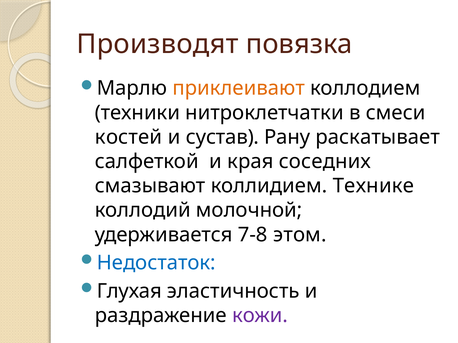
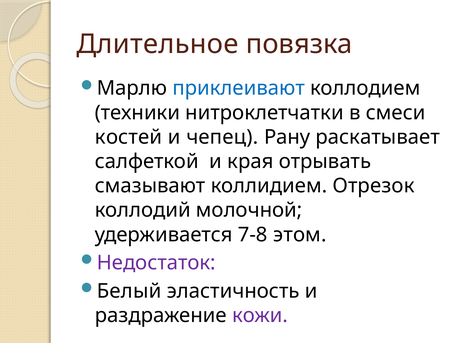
Производят: Производят -> Длительное (157, 44)
приклеивают colour: orange -> blue (239, 88)
сустав: сустав -> чепец (222, 137)
соседних: соседних -> отрывать (325, 162)
Технике: Технике -> Отрезок (373, 186)
Недостаток colour: blue -> purple (156, 263)
Глухая: Глухая -> Белый (129, 292)
